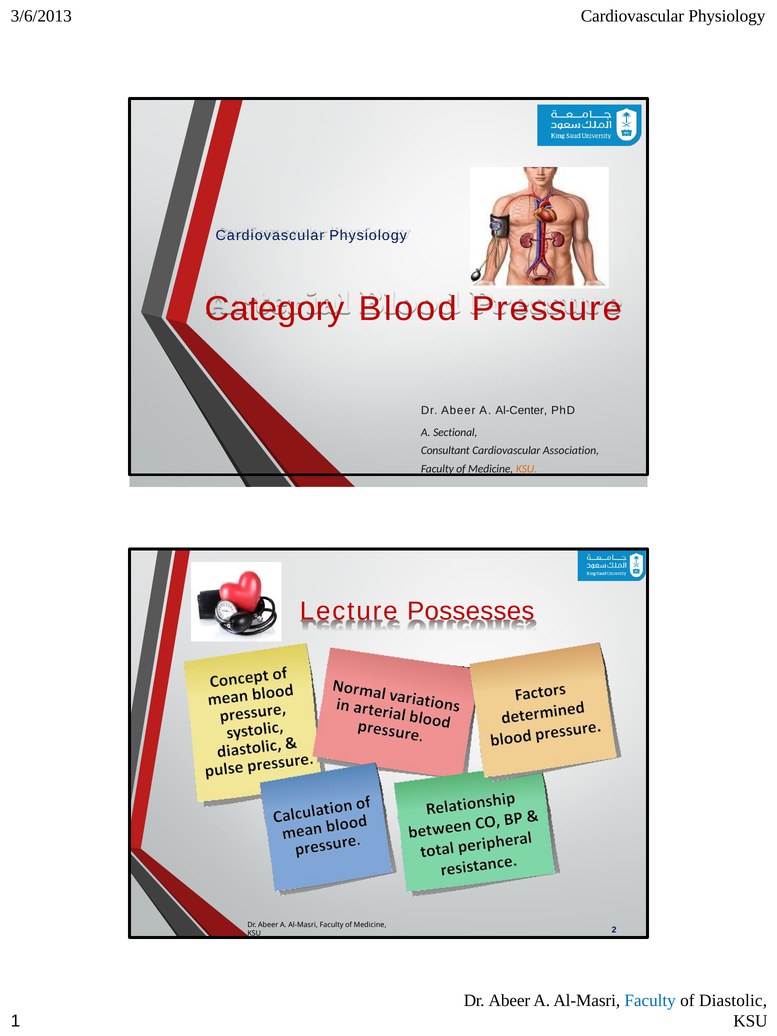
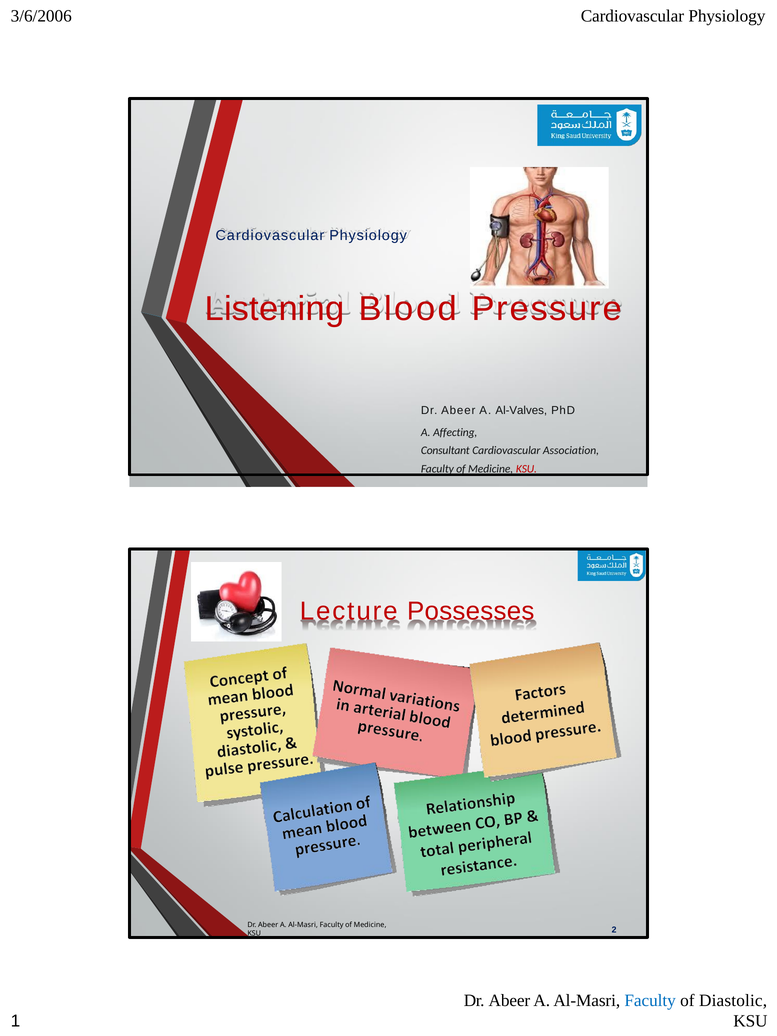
3/6/2013: 3/6/2013 -> 3/6/2006 (41, 16)
Category: Category -> Listening (275, 309)
Al-Center: Al-Center -> Al-Valves (521, 411)
Sectional: Sectional -> Affecting (455, 433)
KSU colour: orange -> red (526, 469)
